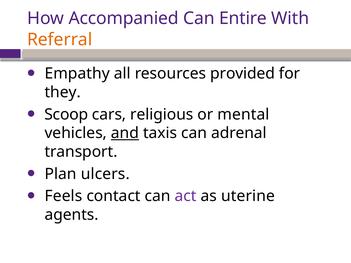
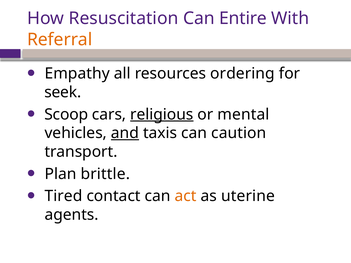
Accompanied: Accompanied -> Resuscitation (124, 18)
provided: provided -> ordering (243, 74)
they: they -> seek (63, 92)
religious underline: none -> present (162, 114)
adrenal: adrenal -> caution (239, 133)
ulcers: ulcers -> brittle (105, 174)
Feels: Feels -> Tired (63, 196)
act colour: purple -> orange (186, 196)
